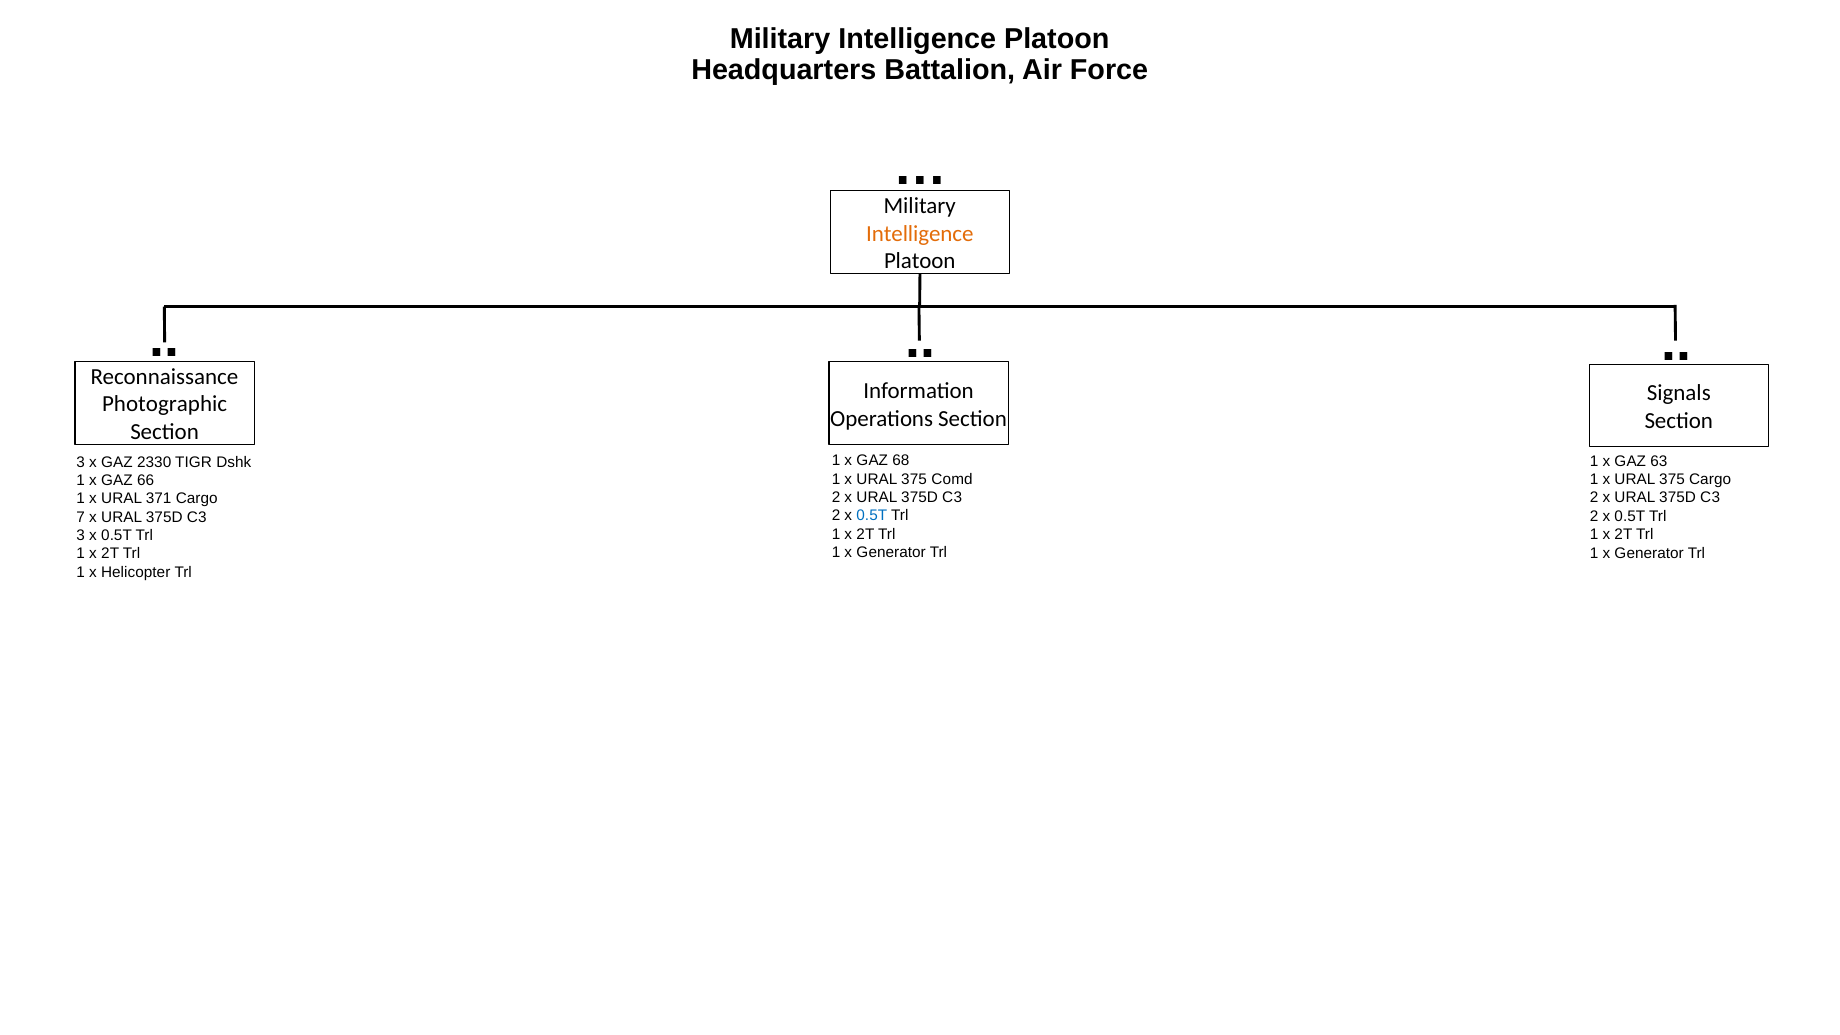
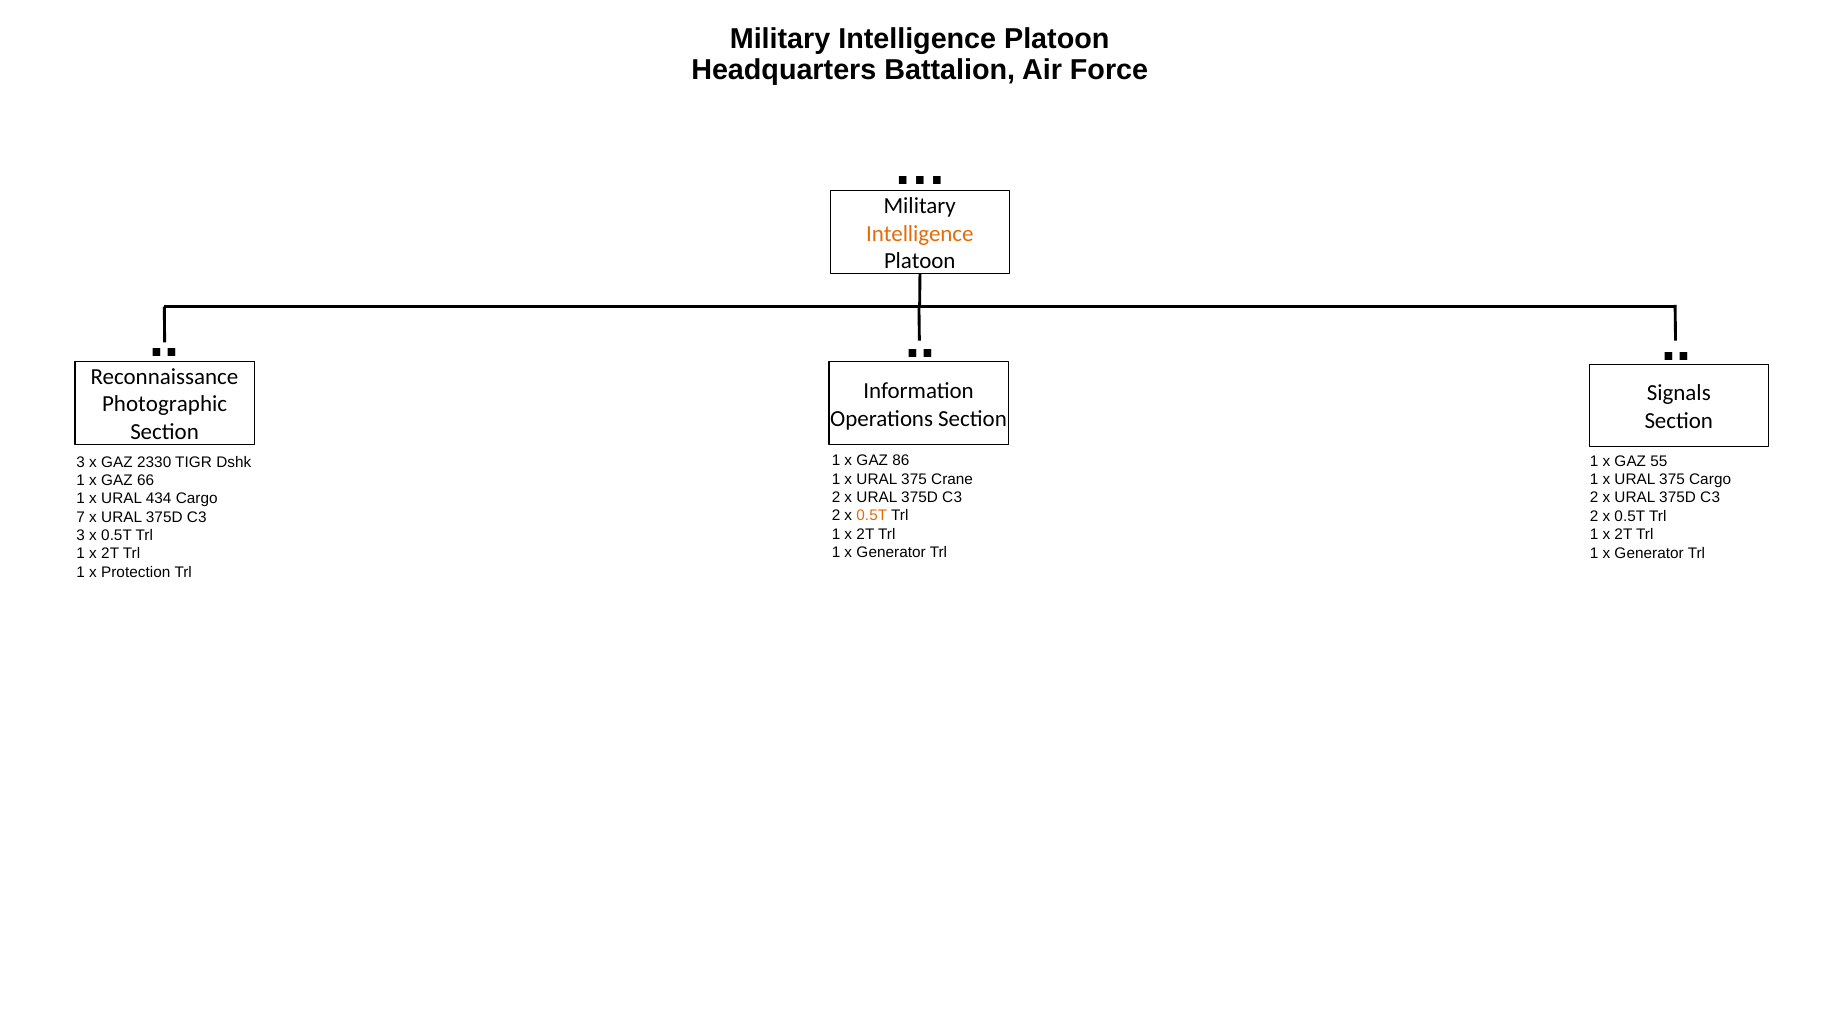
68: 68 -> 86 (901, 461)
63: 63 -> 55 (1659, 461)
Comd: Comd -> Crane (952, 479)
371: 371 -> 434 (159, 499)
0.5T colour: blue -> orange (872, 516)
Helicopter: Helicopter -> Protection (136, 572)
